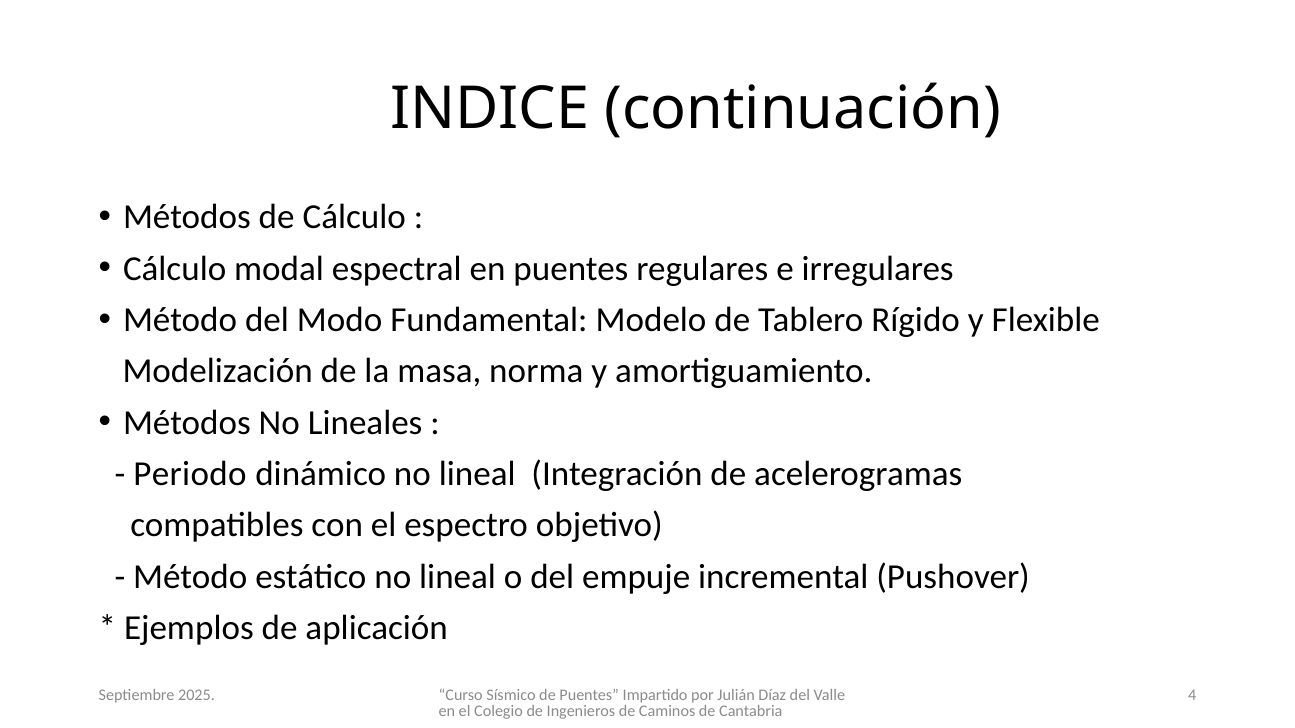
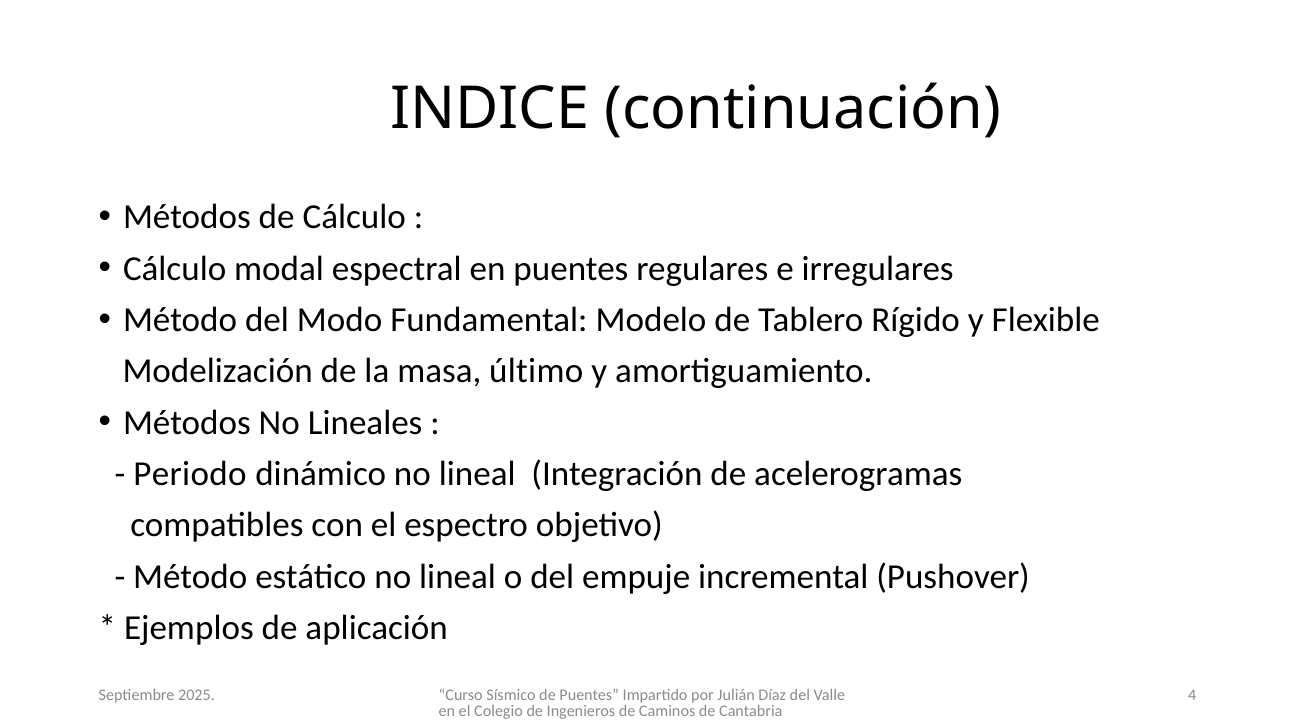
norma: norma -> último (536, 372)
